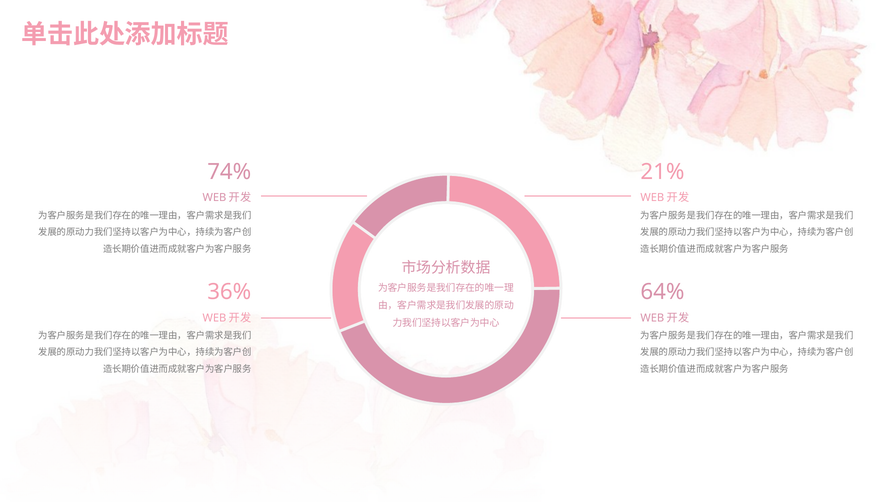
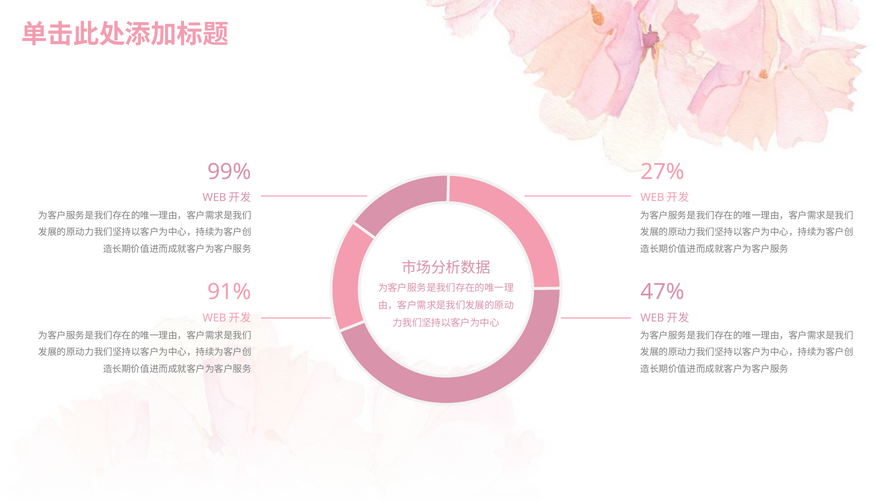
74%: 74% -> 99% (229, 172)
21%: 21% -> 27% (662, 172)
36%: 36% -> 91% (229, 292)
64%: 64% -> 47% (662, 292)
